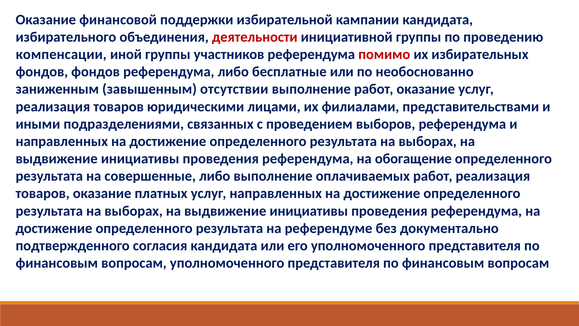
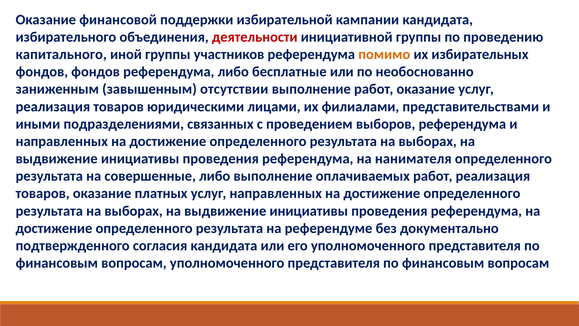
компенсации: компенсации -> капитального (61, 54)
помимо colour: red -> orange (384, 54)
обогащение: обогащение -> нанимателя (413, 159)
